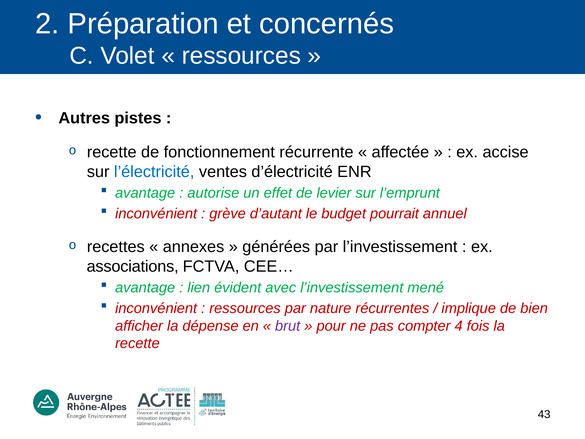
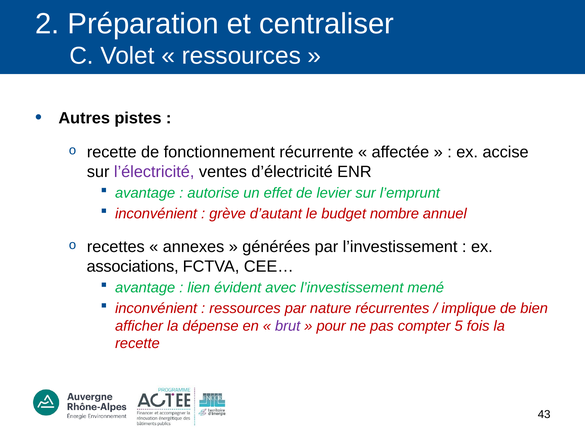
concernés: concernés -> centraliser (327, 24)
l’électricité colour: blue -> purple (154, 172)
pourrait: pourrait -> nombre (395, 213)
4: 4 -> 5 (459, 326)
